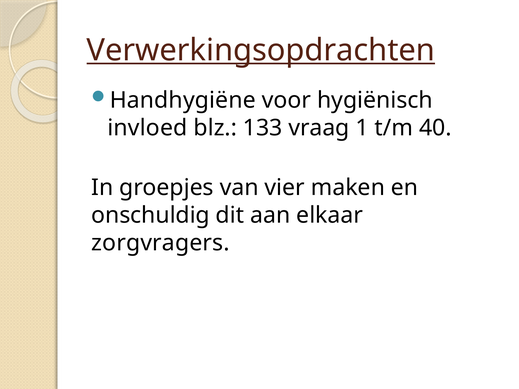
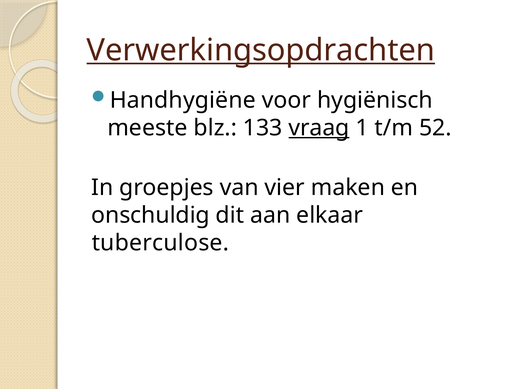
invloed: invloed -> meeste (147, 128)
vraag underline: none -> present (319, 128)
40: 40 -> 52 (435, 128)
zorgvragers: zorgvragers -> tuberculose (160, 243)
